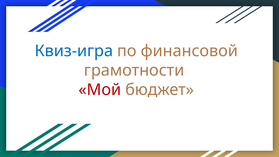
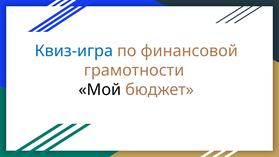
Мой colour: red -> black (100, 90)
